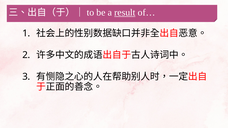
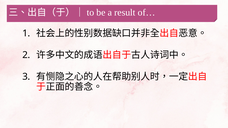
result underline: present -> none (125, 13)
